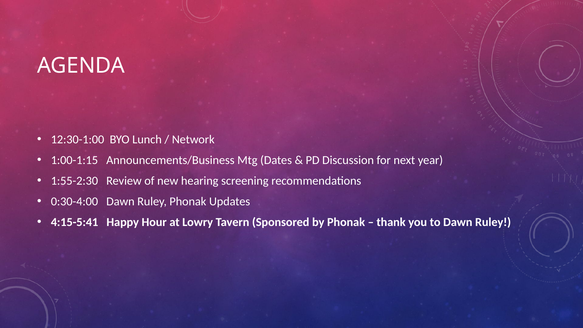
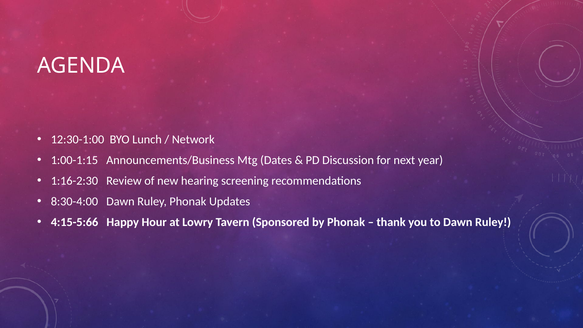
1:55-2:30: 1:55-2:30 -> 1:16-2:30 (74, 181)
0:30-4:00: 0:30-4:00 -> 8:30-4:00 (74, 202)
4:15-5:41: 4:15-5:41 -> 4:15-5:66 (75, 222)
